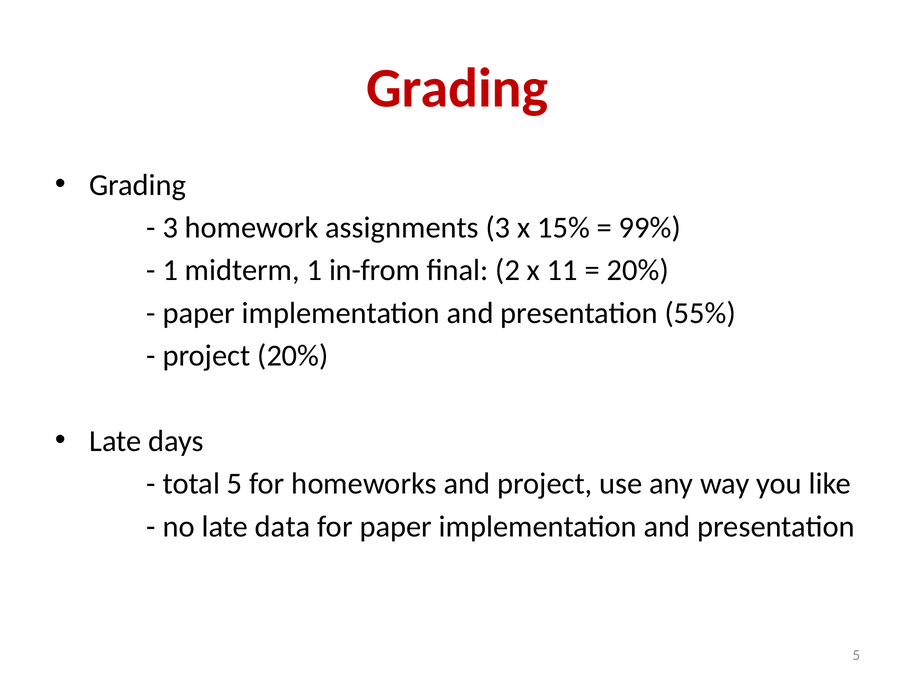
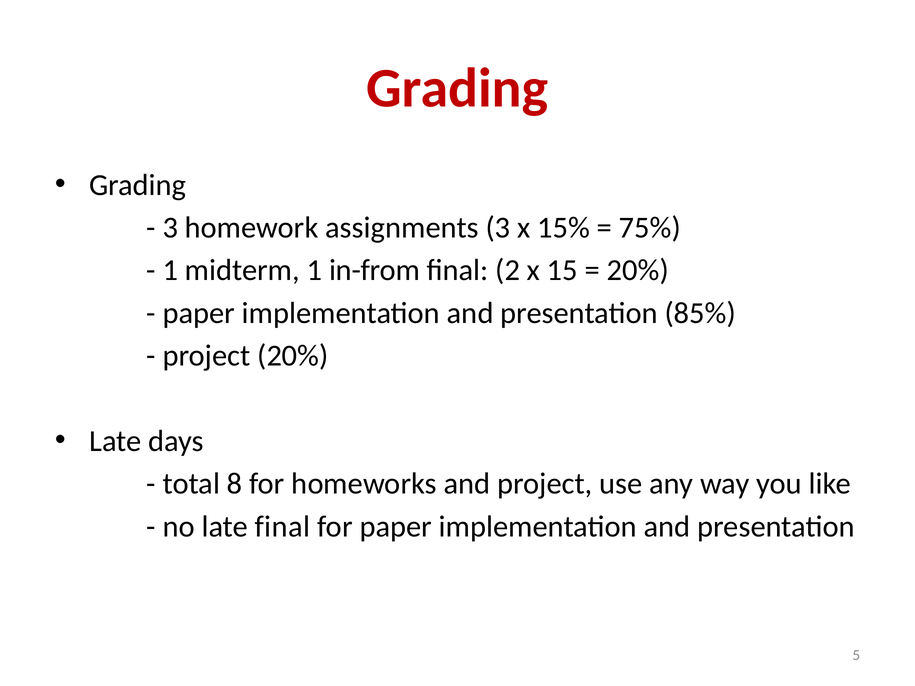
99%: 99% -> 75% (650, 228)
11: 11 -> 15 (562, 271)
55%: 55% -> 85% (700, 313)
total 5: 5 -> 8 (235, 484)
late data: data -> final (282, 527)
